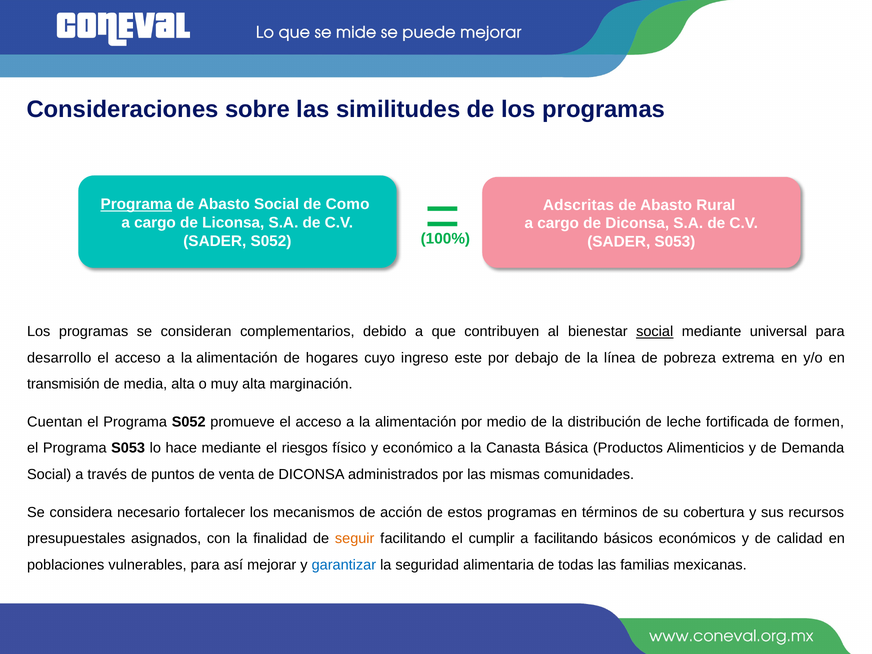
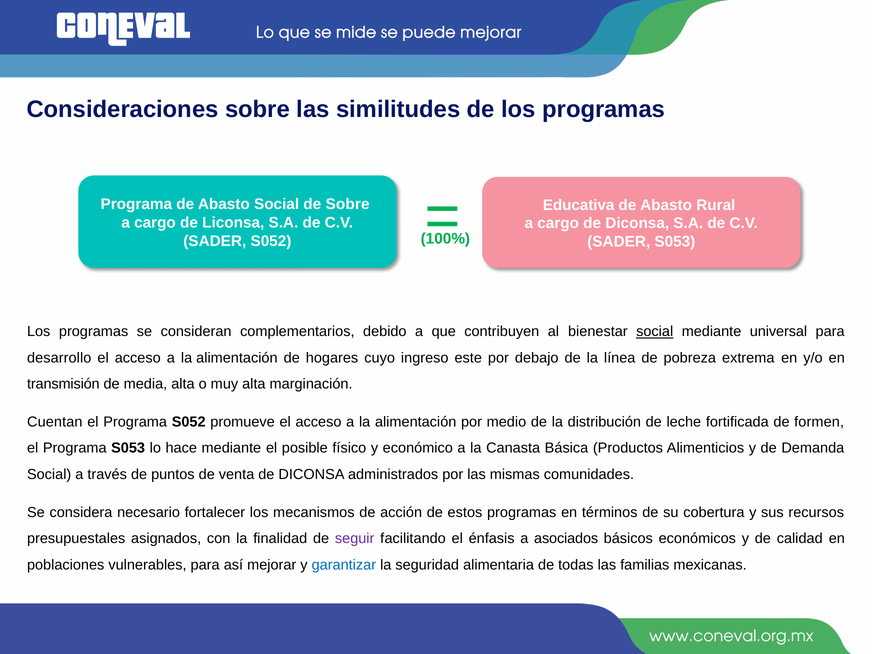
Programa underline: present -> none (136, 204)
de Como: Como -> Sobre (348, 204)
Adscritas: Adscritas -> Educativa (579, 205)
riesgos: riesgos -> posible (305, 448)
seguir colour: orange -> purple (355, 539)
cumplir: cumplir -> énfasis (492, 539)
a facilitando: facilitando -> asociados (566, 539)
